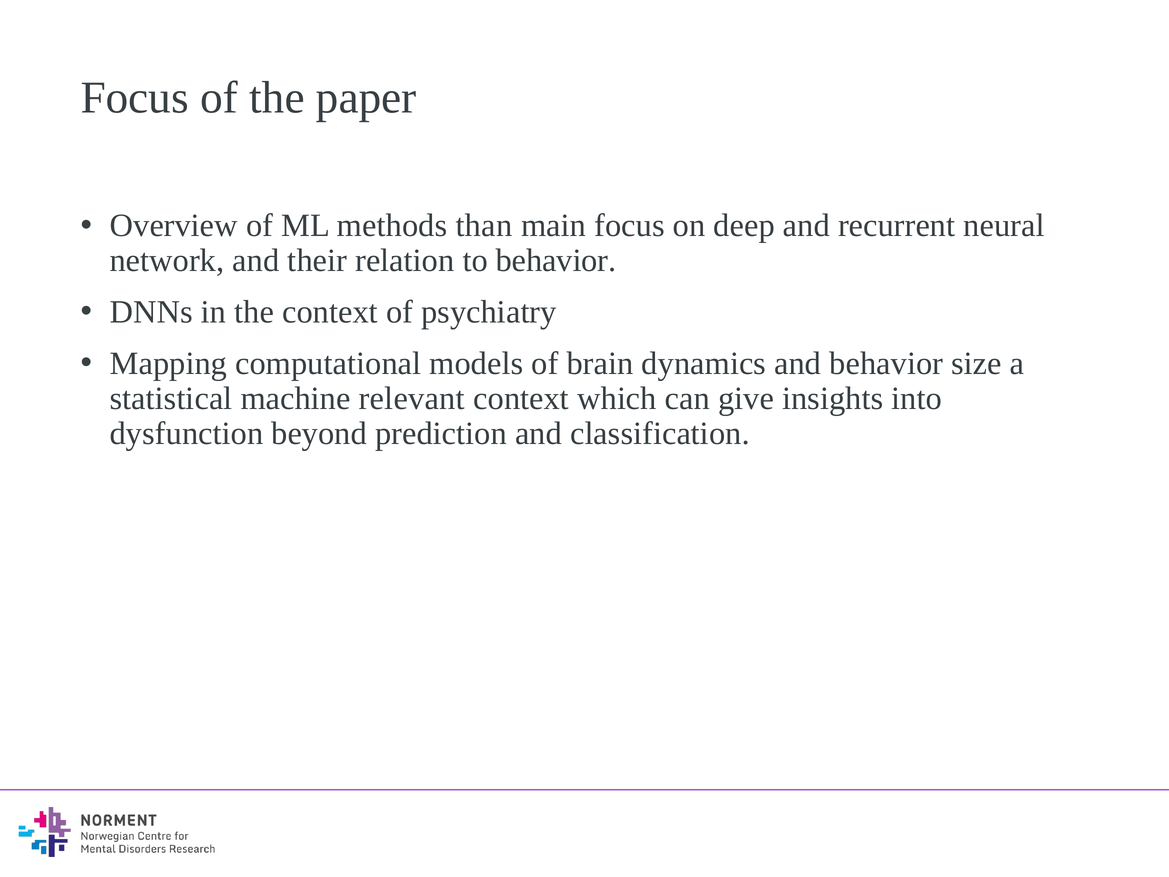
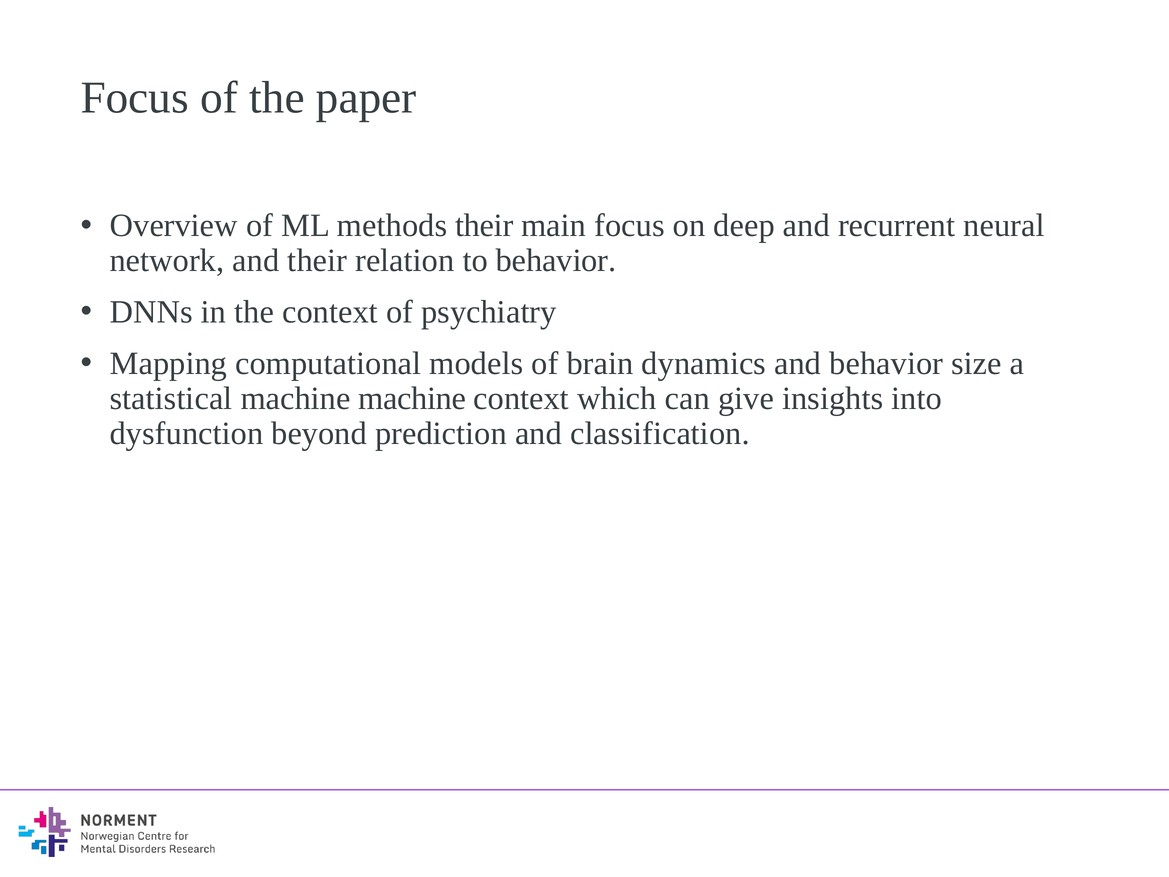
methods than: than -> their (484, 226)
machine relevant: relevant -> machine (412, 398)
